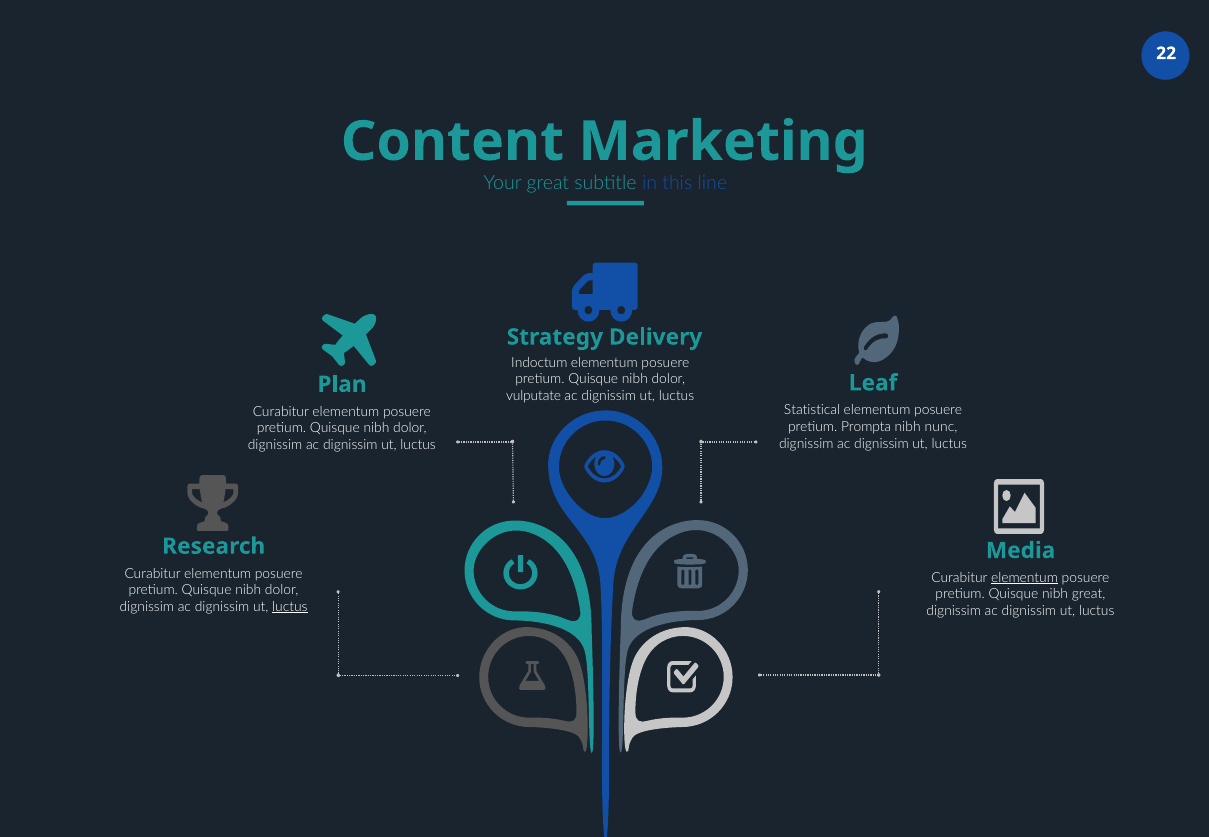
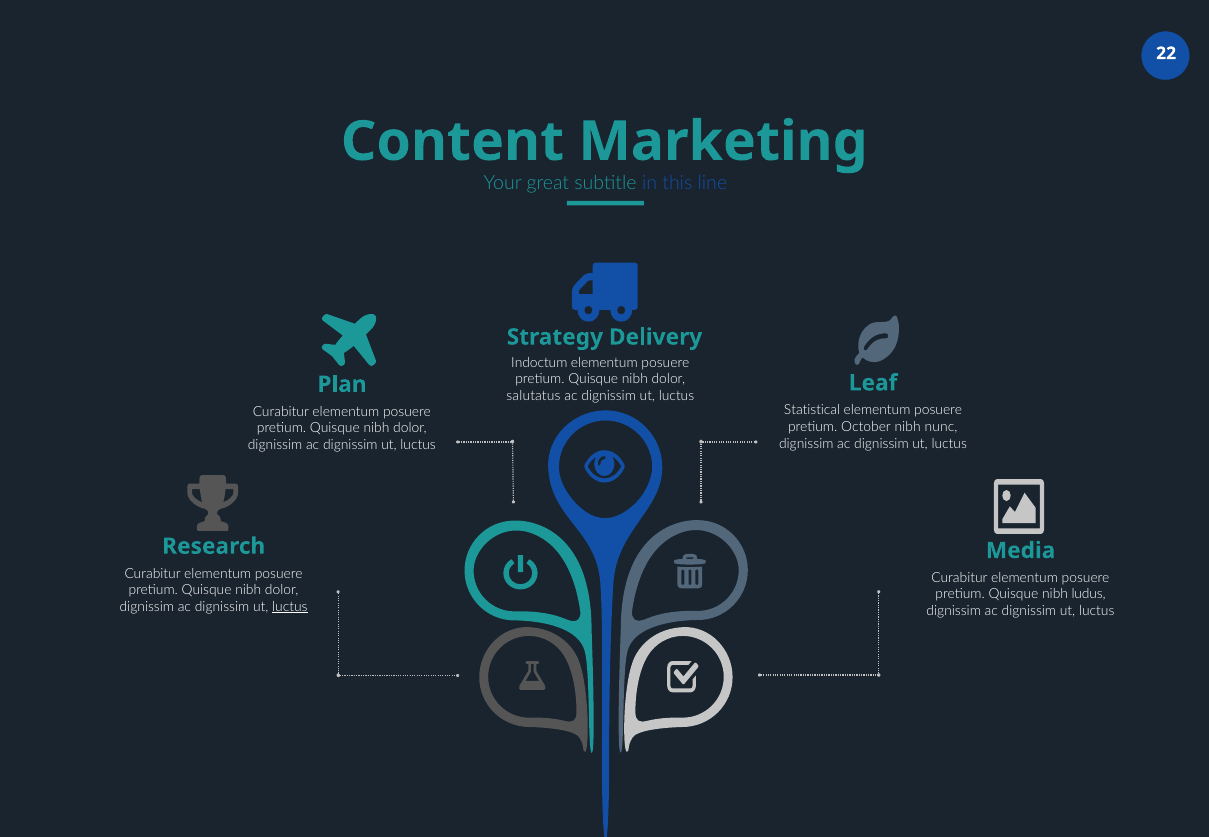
vulputate: vulputate -> salutatus (533, 396)
Prompta: Prompta -> October (866, 427)
elementum underline: present -> none (1025, 578)
nibh great: great -> ludus (1089, 594)
